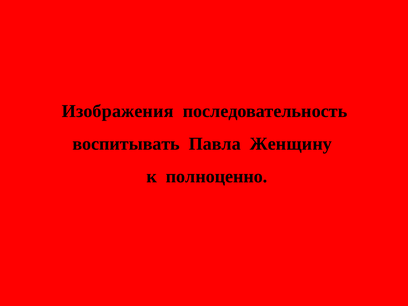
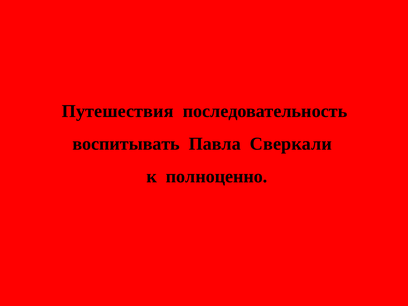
Изображения: Изображения -> Путешествия (118, 111)
Женщину: Женщину -> Сверкали (291, 144)
